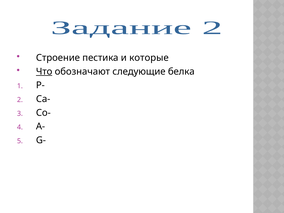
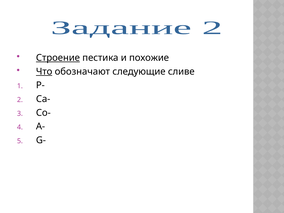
Строение underline: none -> present (58, 58)
которые: которые -> похожие (149, 58)
белка: белка -> сливе (181, 71)
